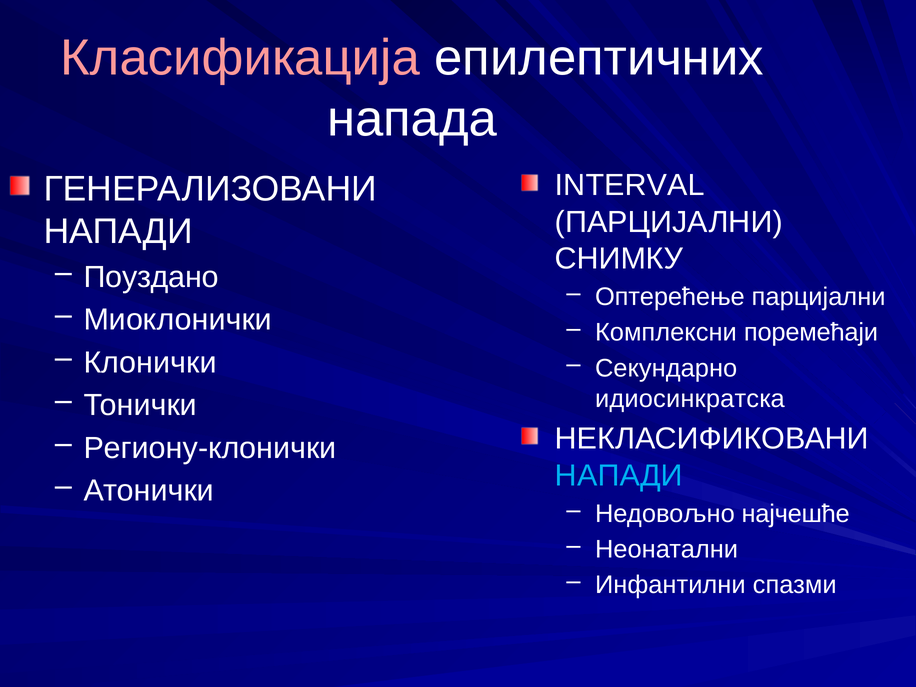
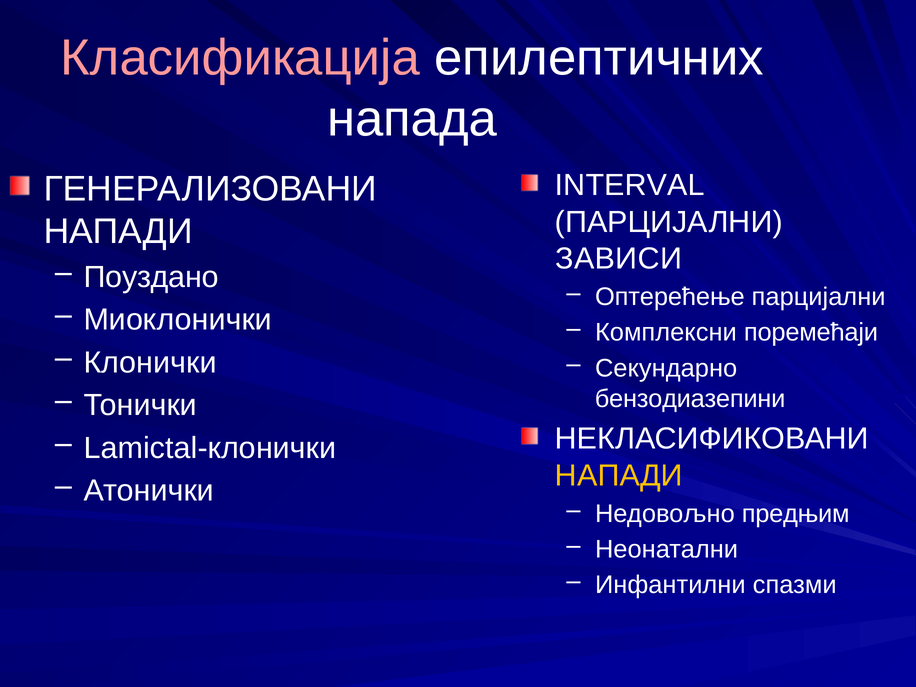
СНИМКУ: СНИМКУ -> ЗАВИСИ (619, 259)
идиосинкратска: идиосинкратска -> бензодиазепини (690, 399)
Региону-клонички: Региону-клонички -> Lamictal-клонички (210, 448)
НАПАДИ colour: light blue -> yellow (619, 475)
најчешће: најчешће -> предњим (796, 514)
